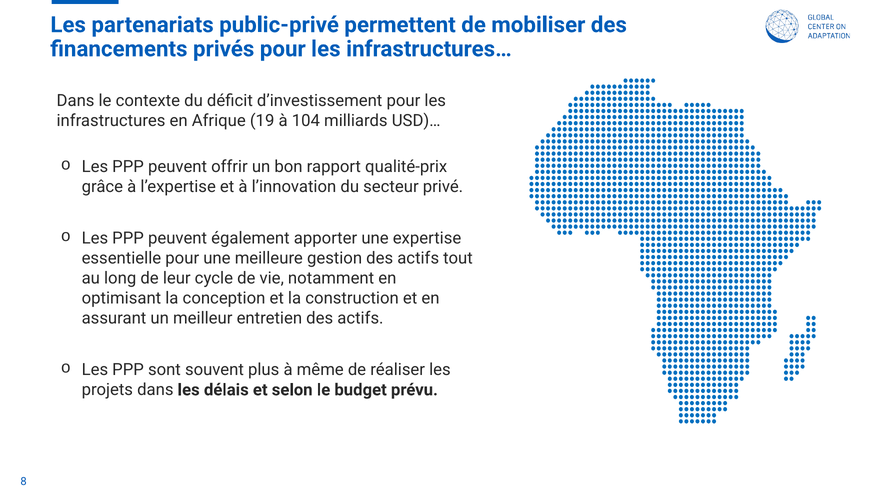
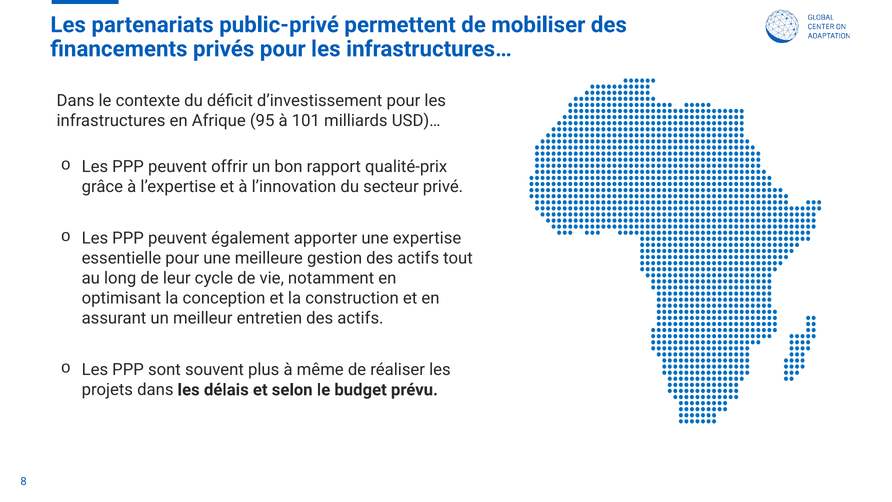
19: 19 -> 95 (262, 121)
104: 104 -> 101 (306, 121)
